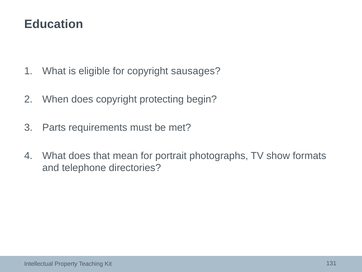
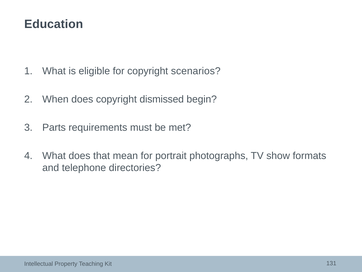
sausages: sausages -> scenarios (196, 71)
protecting: protecting -> dismissed (162, 99)
